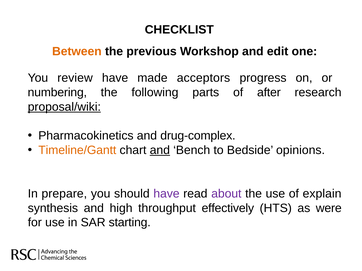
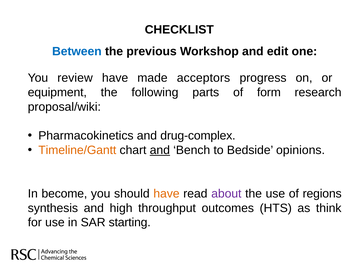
Between colour: orange -> blue (77, 52)
numbering: numbering -> equipment (57, 93)
after: after -> form (269, 93)
proposal/wiki underline: present -> none (64, 107)
prepare: prepare -> become (64, 194)
have colour: purple -> orange (166, 194)
explain: explain -> regions (322, 194)
effectively: effectively -> outcomes (228, 208)
were: were -> think (329, 208)
